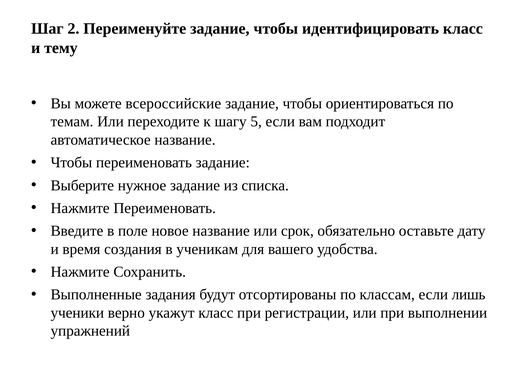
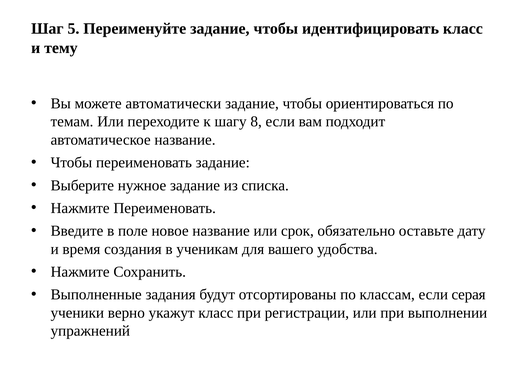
2: 2 -> 5 (73, 29)
всероссийские: всероссийские -> автоматически (173, 104)
5: 5 -> 8 (256, 122)
лишь: лишь -> серая (469, 295)
